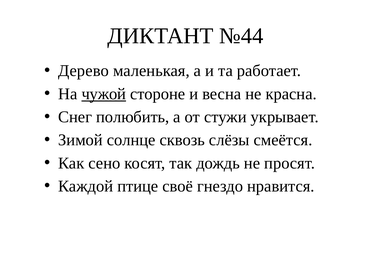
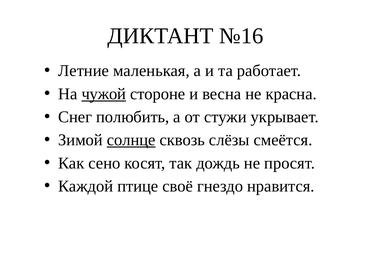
№44: №44 -> №16 (241, 36)
Дерево: Дерево -> Летние (84, 71)
солнце underline: none -> present (131, 140)
